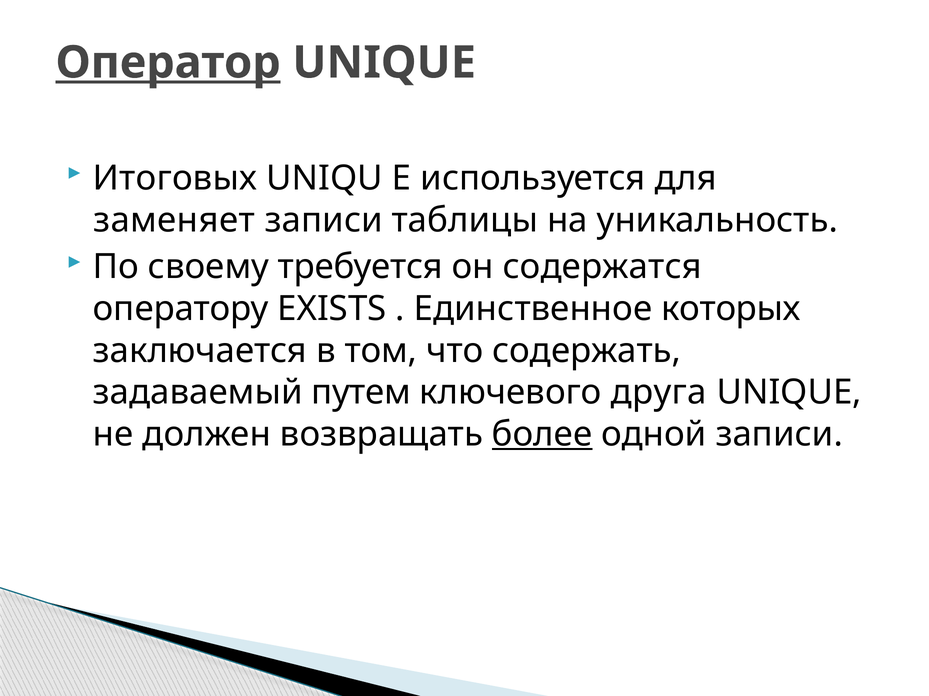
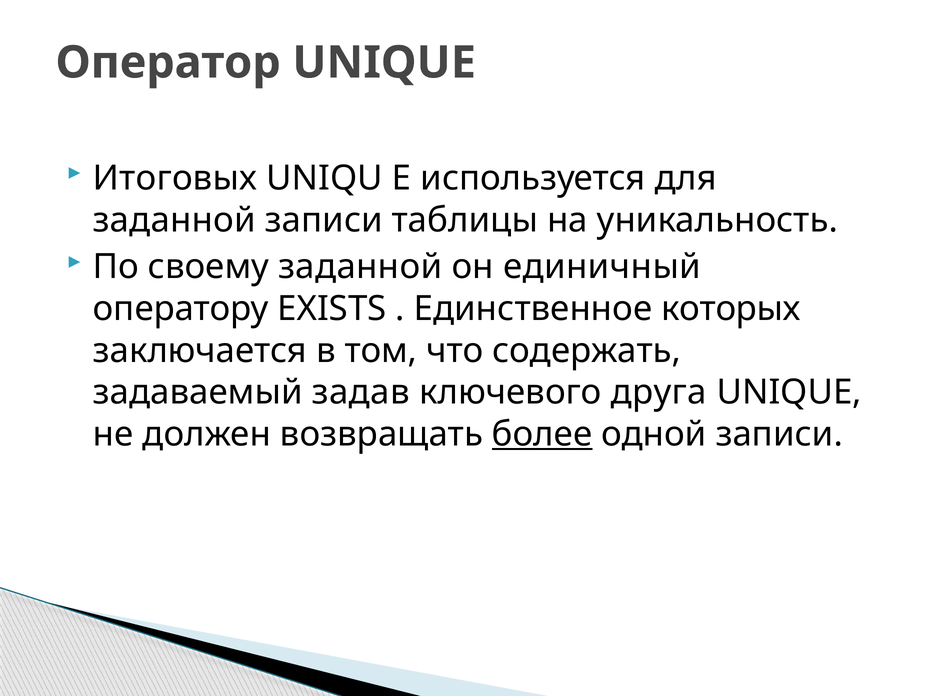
Оператор underline: present -> none (168, 63)
заменяет: заменяет -> заданной (174, 220)
своему требуется: требуется -> заданной (360, 267)
содержатся: содержатся -> единичный (602, 267)
путем: путем -> задав (361, 393)
